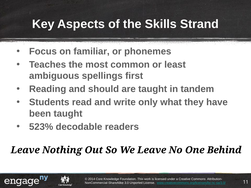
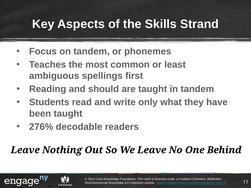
on familiar: familiar -> tandem (92, 51)
523%: 523% -> 276% (41, 127)
